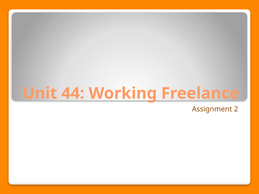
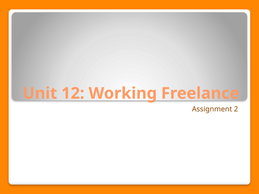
44: 44 -> 12 (73, 93)
